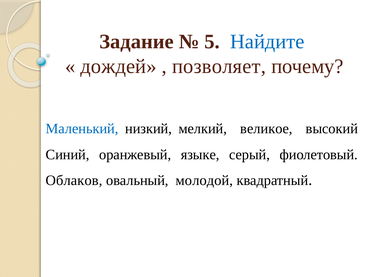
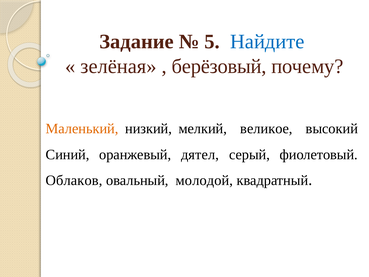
дождей: дождей -> зелёная (119, 66)
позволяет: позволяет -> берёзовый (219, 66)
Маленький colour: blue -> orange (82, 129)
языке: языке -> дятел (200, 154)
